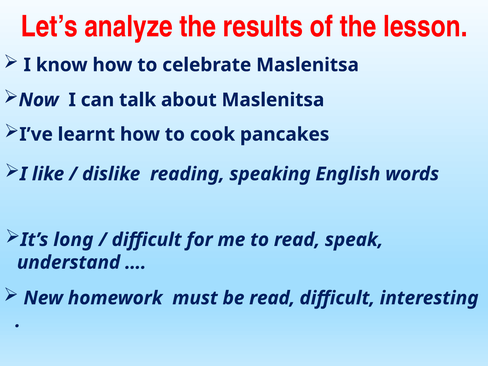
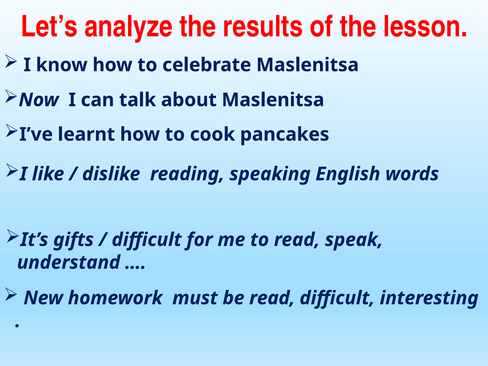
long: long -> gifts (74, 240)
